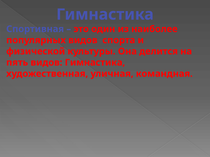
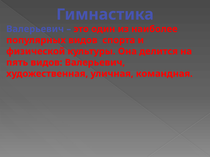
Спортивная: Спортивная -> Валерьевич (35, 29)
видов Гимнастика: Гимнастика -> Валерьевич (95, 63)
